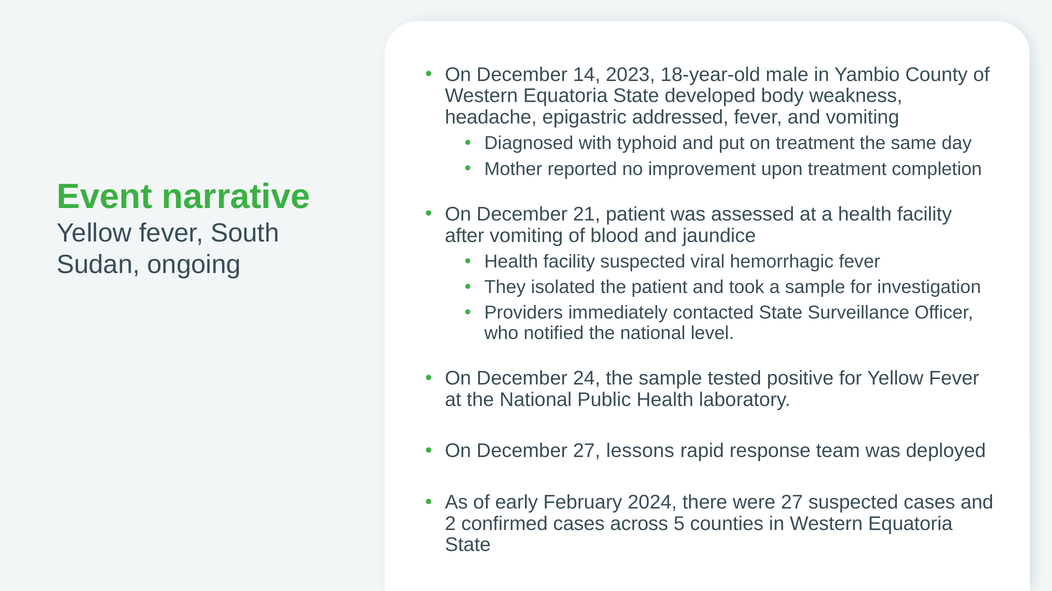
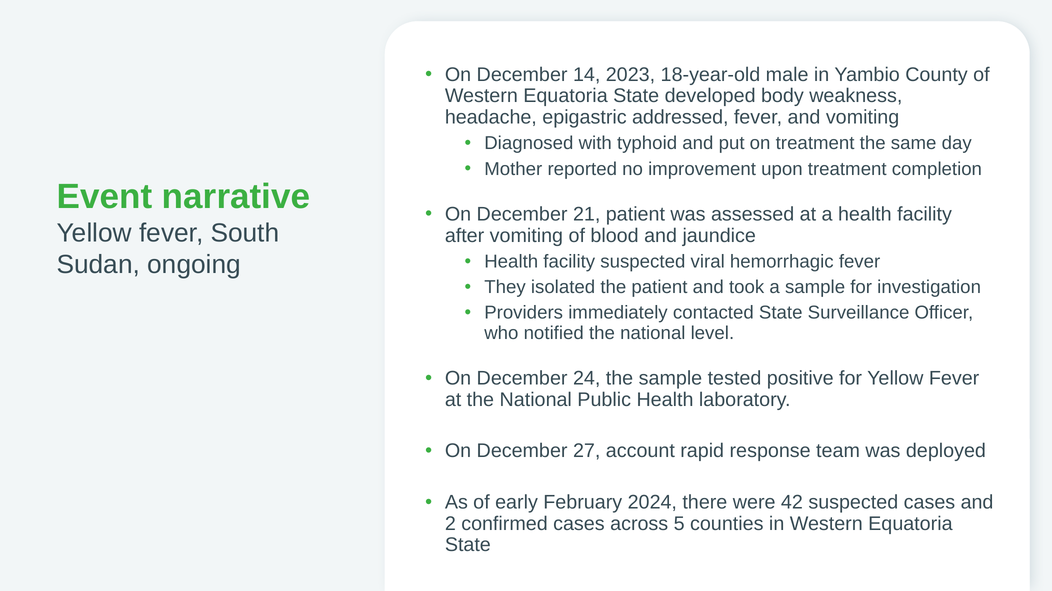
lessons: lessons -> account (640, 452)
were 27: 27 -> 42 (792, 503)
